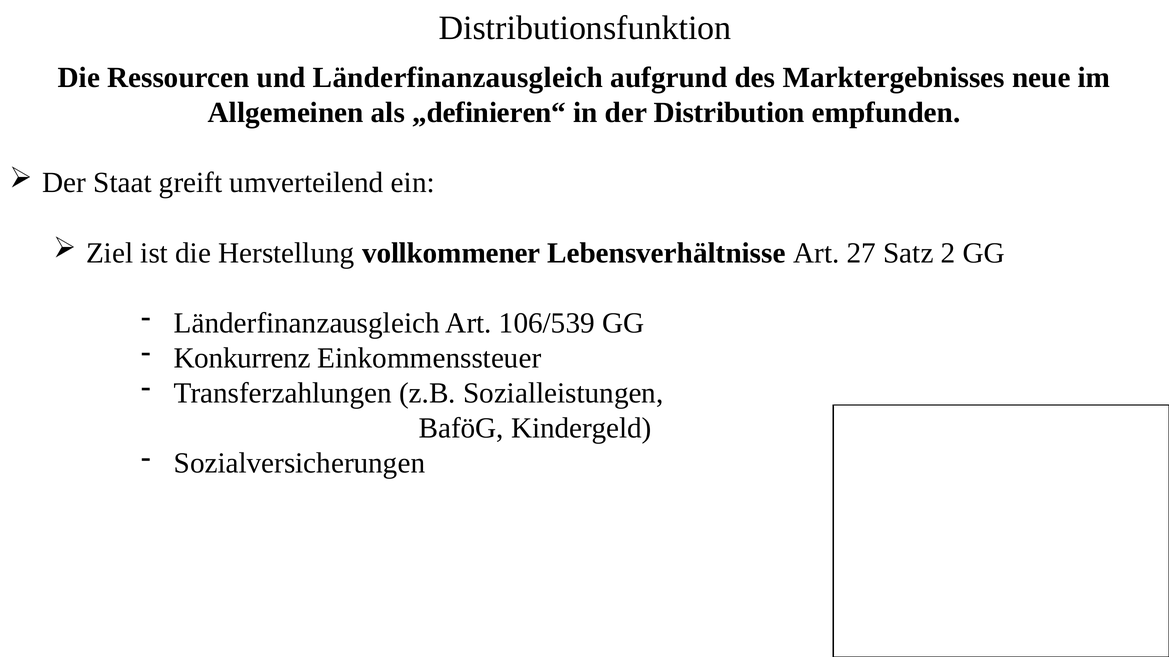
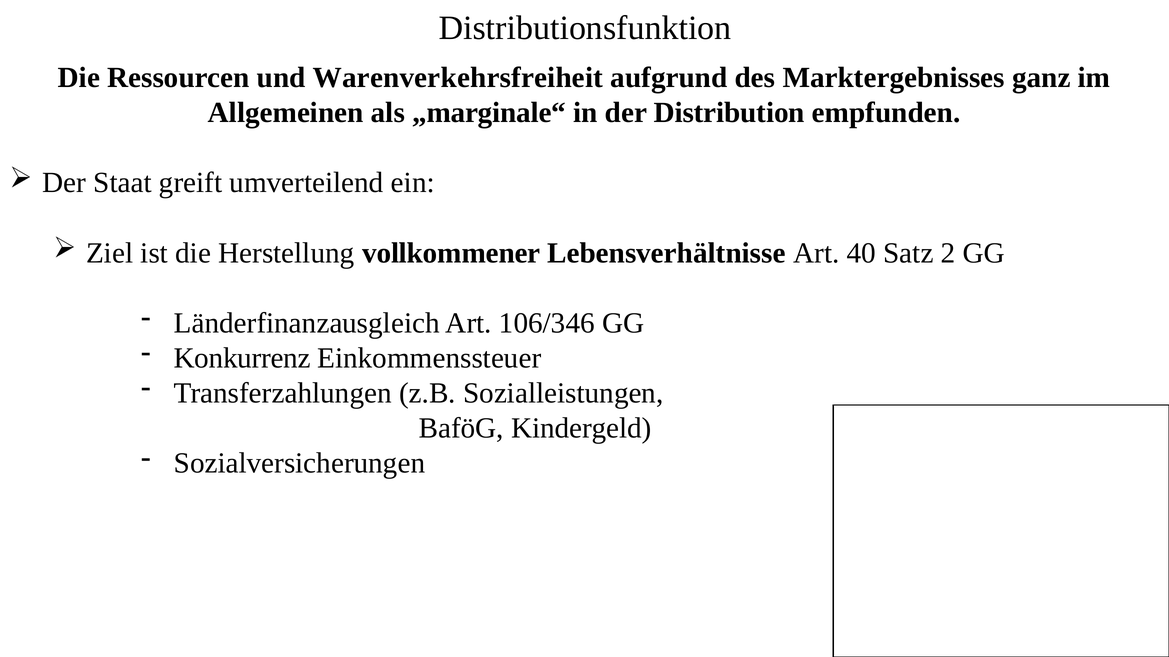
und Länderfinanzausgleich: Länderfinanzausgleich -> Warenverkehrsfreiheit (458, 78)
neue: neue -> ganz (1041, 78)
„definieren“: „definieren“ -> „marginale“ (489, 113)
27: 27 -> 40 (861, 253)
106/539: 106/539 -> 106/346 (547, 323)
